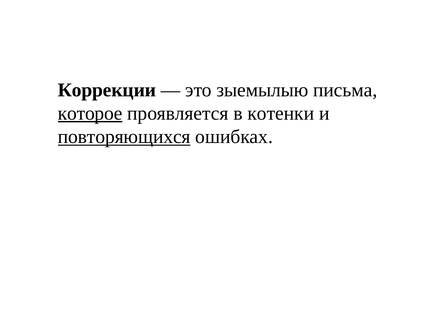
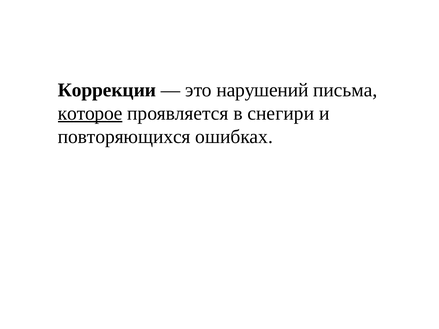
зыемылыю: зыемылыю -> нарушений (262, 90)
котенки: котенки -> снегири (281, 113)
повторяющихся underline: present -> none (124, 137)
